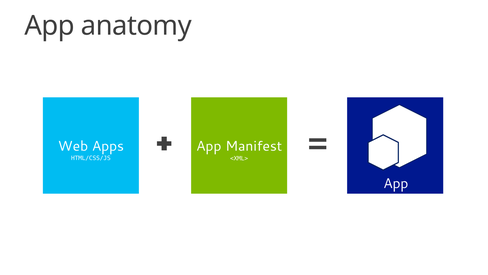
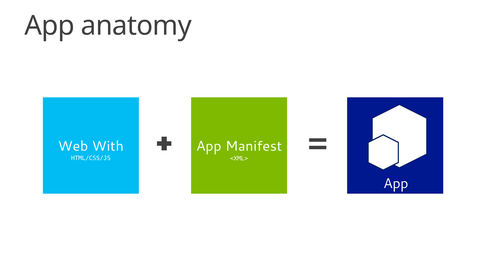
Apps: Apps -> With (108, 146)
